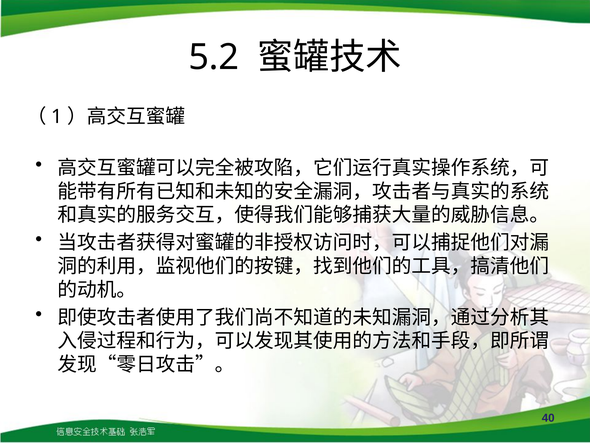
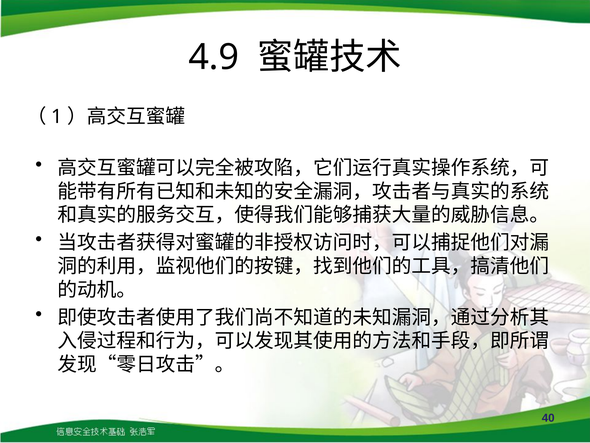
5.2: 5.2 -> 4.9 (214, 57)
